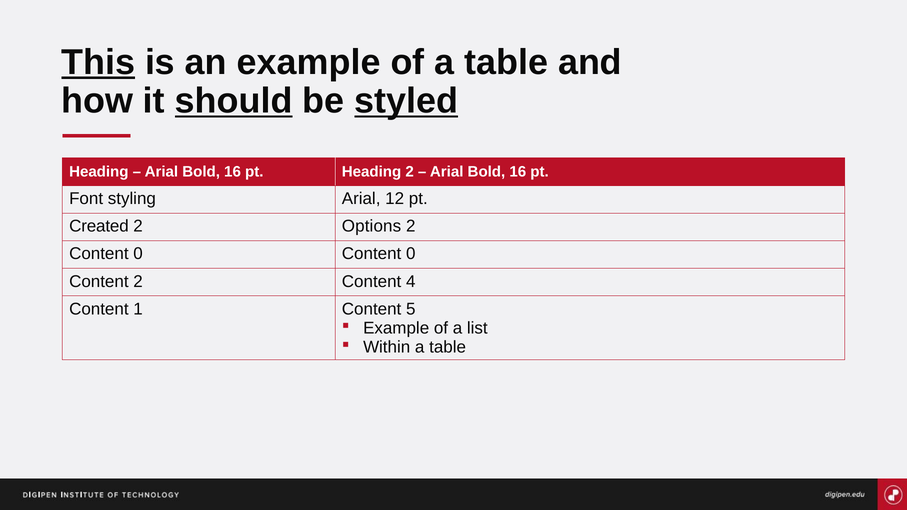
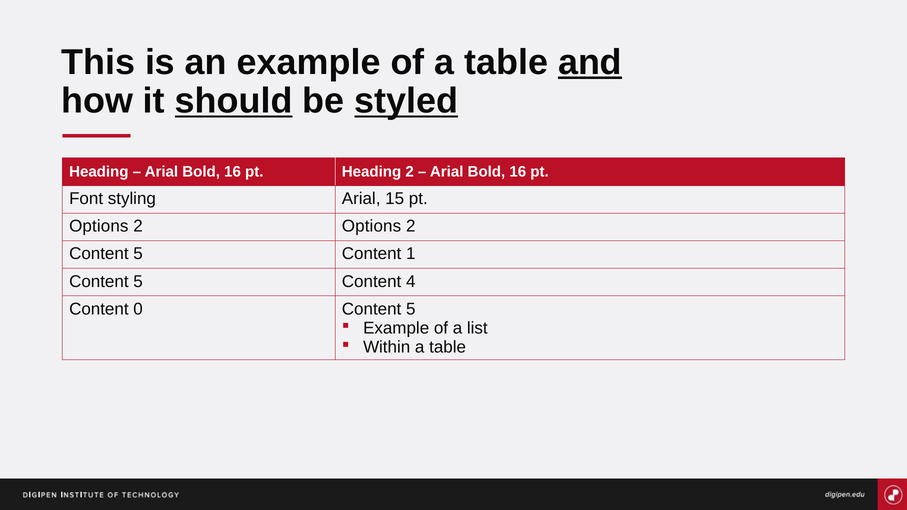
This underline: present -> none (98, 62)
and underline: none -> present (590, 62)
12: 12 -> 15 (395, 199)
Created: Created -> Options (99, 226)
0: 0 -> 5 (138, 254)
0: 0 -> 1 (411, 254)
2: 2 -> 5 (138, 282)
1: 1 -> 0 (138, 309)
